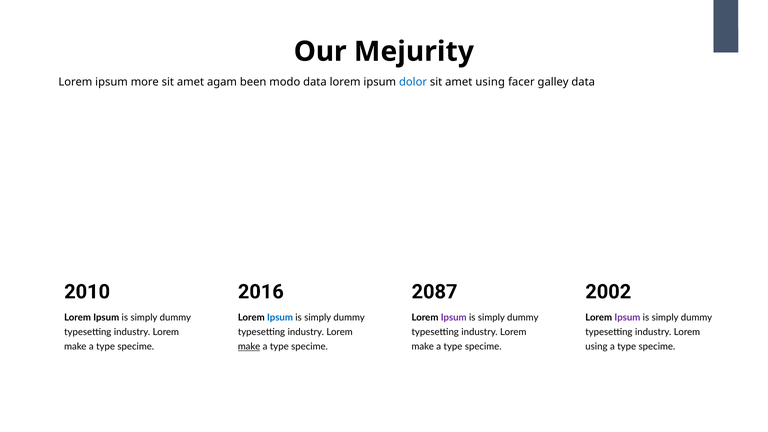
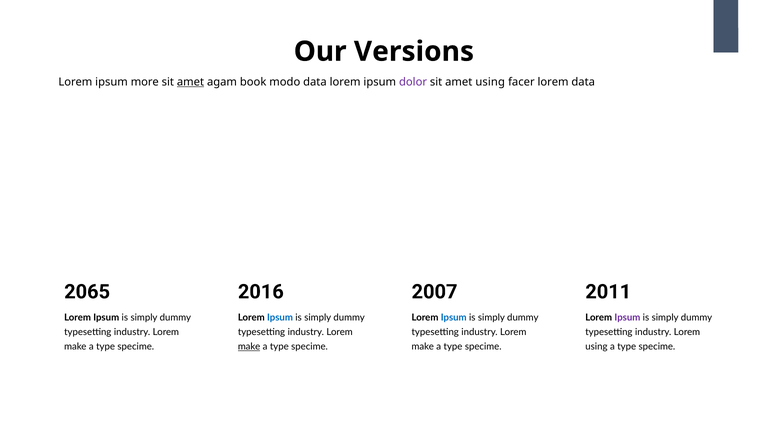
Mejurity: Mejurity -> Versions (414, 52)
amet underline: none -> present (190, 82)
been: been -> book (253, 82)
dolor colour: blue -> purple (413, 82)
facer galley: galley -> lorem (553, 82)
2010: 2010 -> 2065 (87, 292)
2087: 2087 -> 2007 (435, 292)
2002: 2002 -> 2011 (608, 292)
Ipsum colour: purple -> blue (454, 318)
